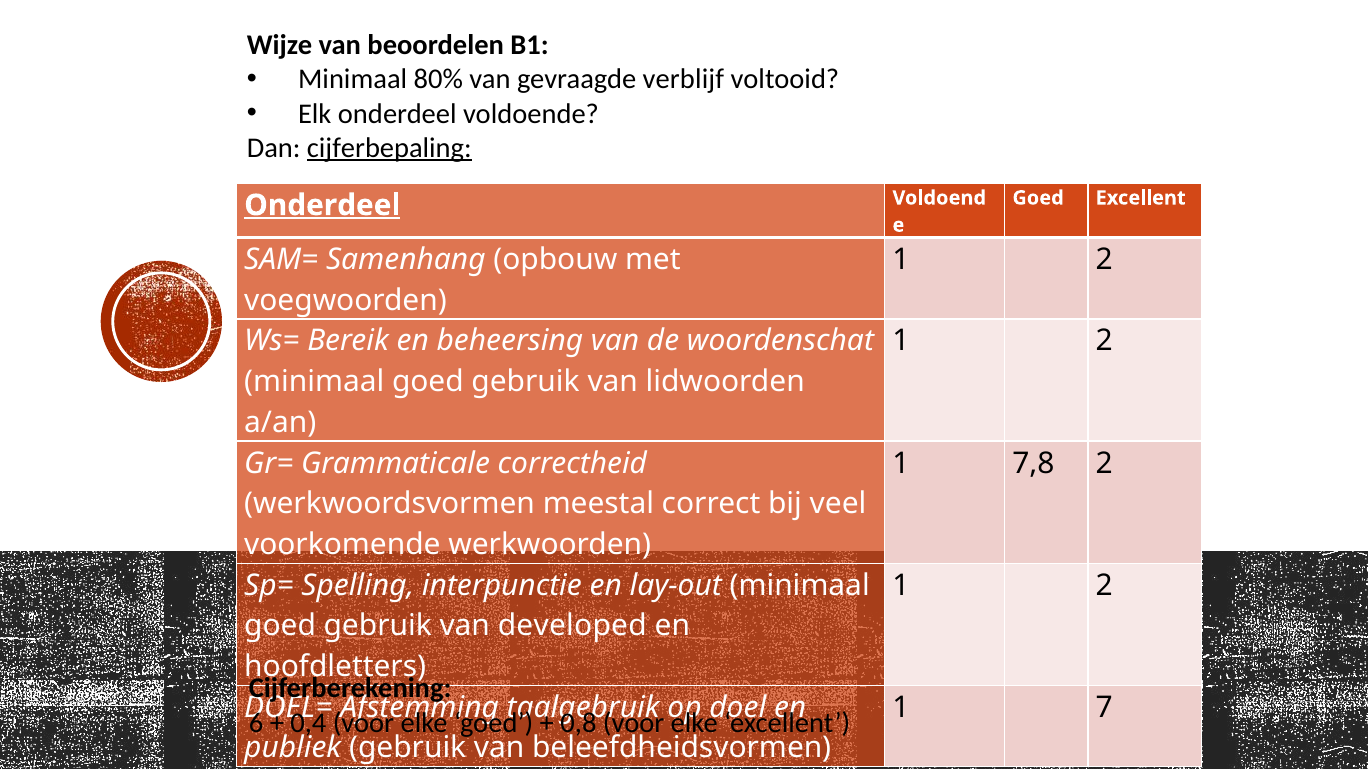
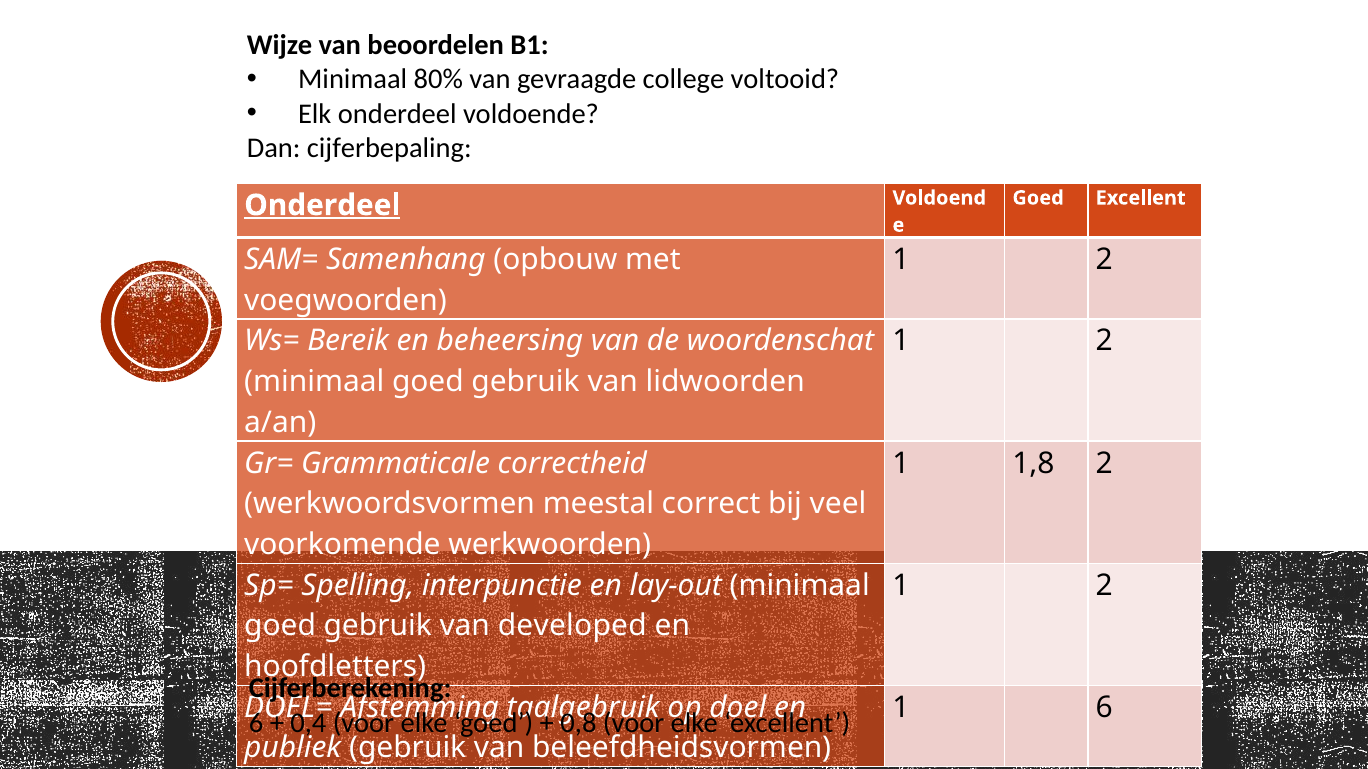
verblijf: verblijf -> college (683, 80)
cijferbepaling underline: present -> none (389, 148)
7,8: 7,8 -> 1,8 (1033, 463)
1 7: 7 -> 6 (1104, 708)
